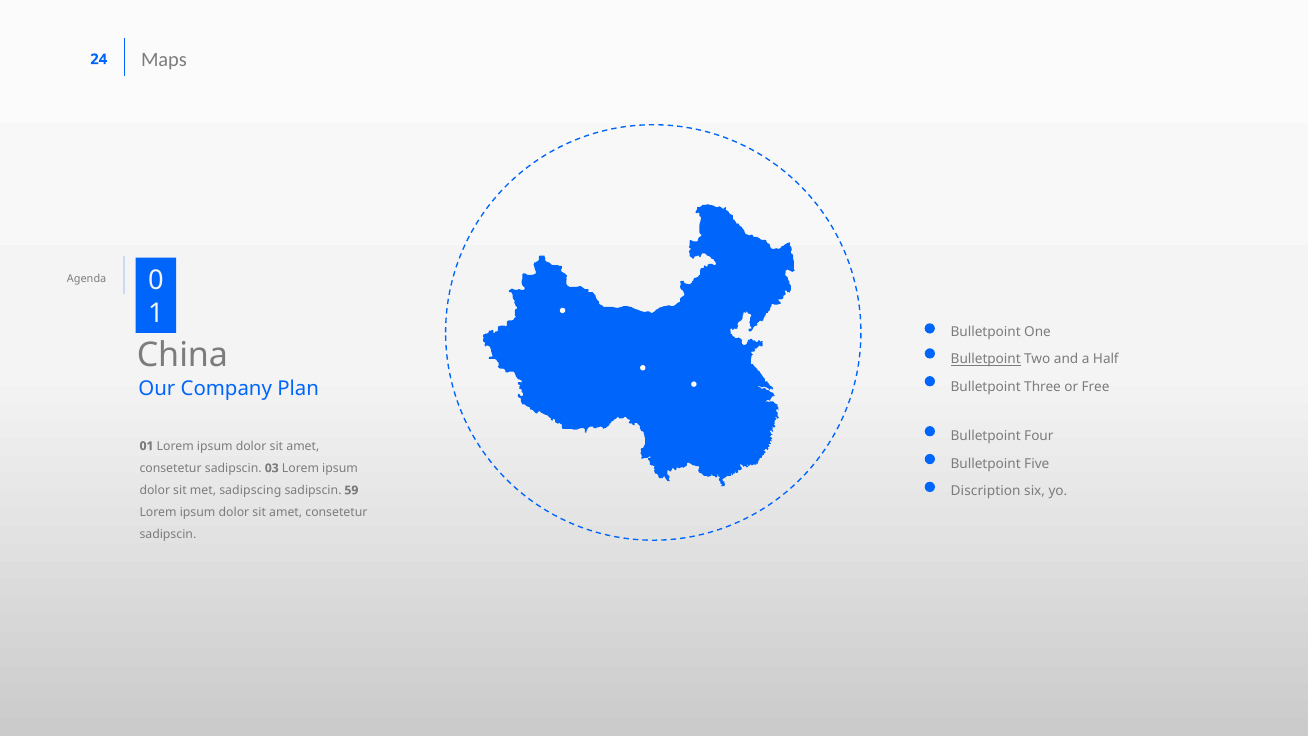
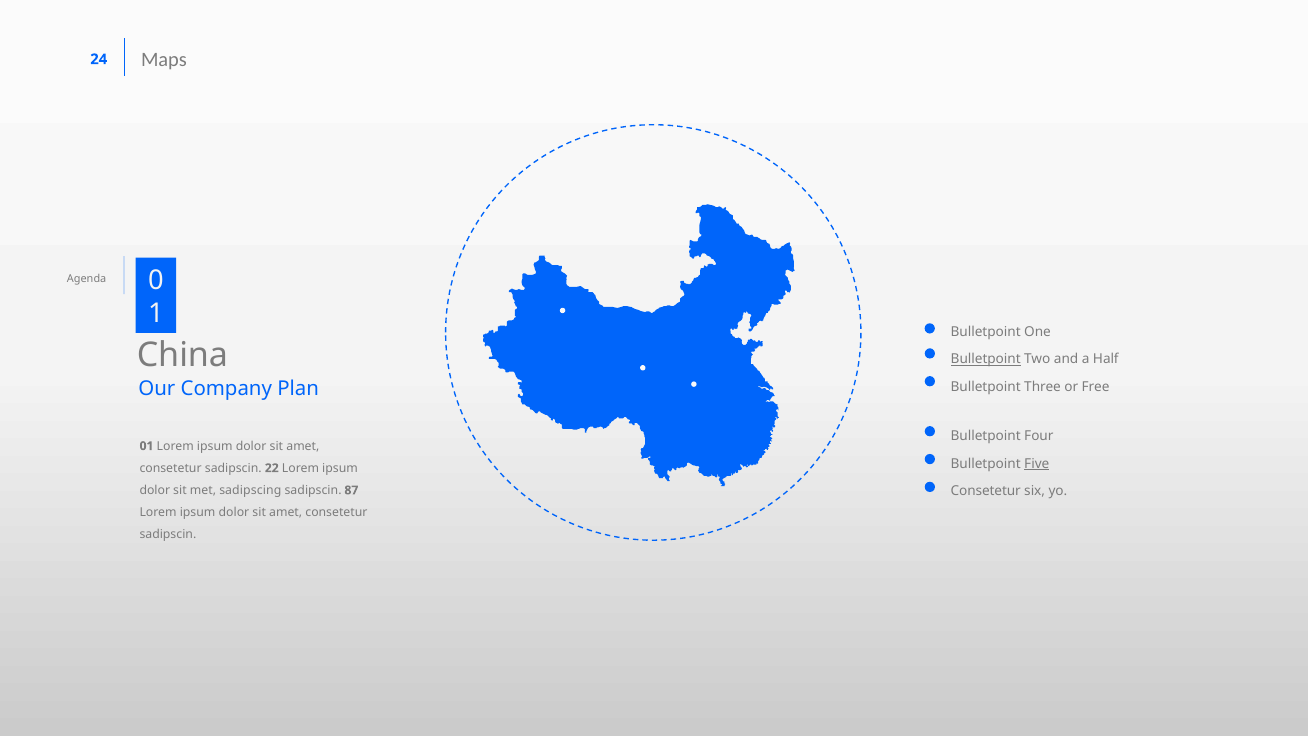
Five underline: none -> present (1037, 463)
03: 03 -> 22 (272, 468)
59: 59 -> 87 (351, 490)
Discription: Discription -> Consetetur (986, 491)
